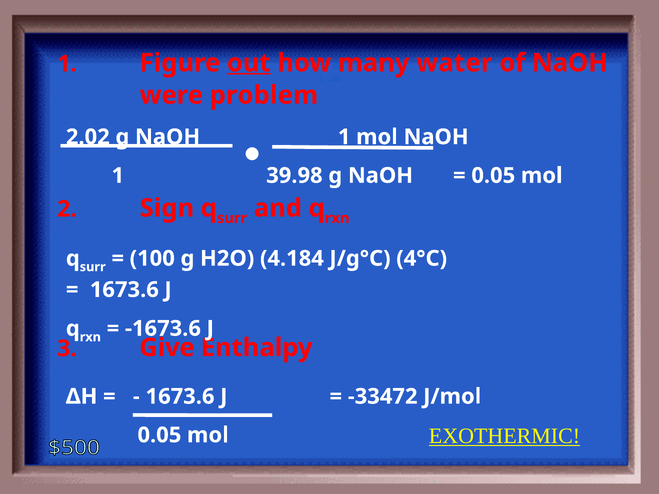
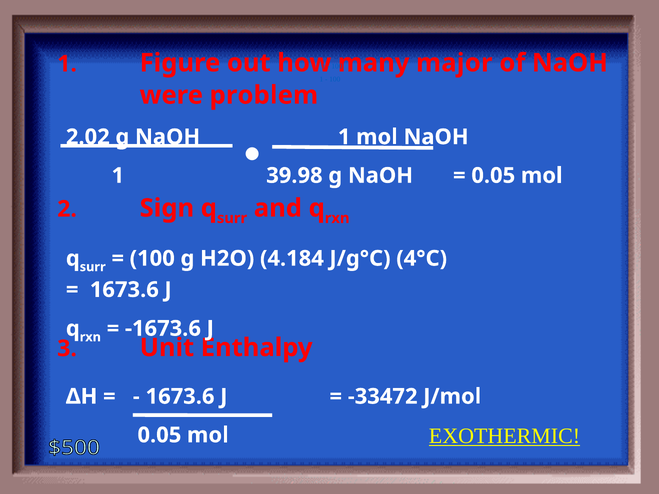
out underline: present -> none (249, 63)
water: water -> major (454, 63)
Give: Give -> Unit (167, 348)
